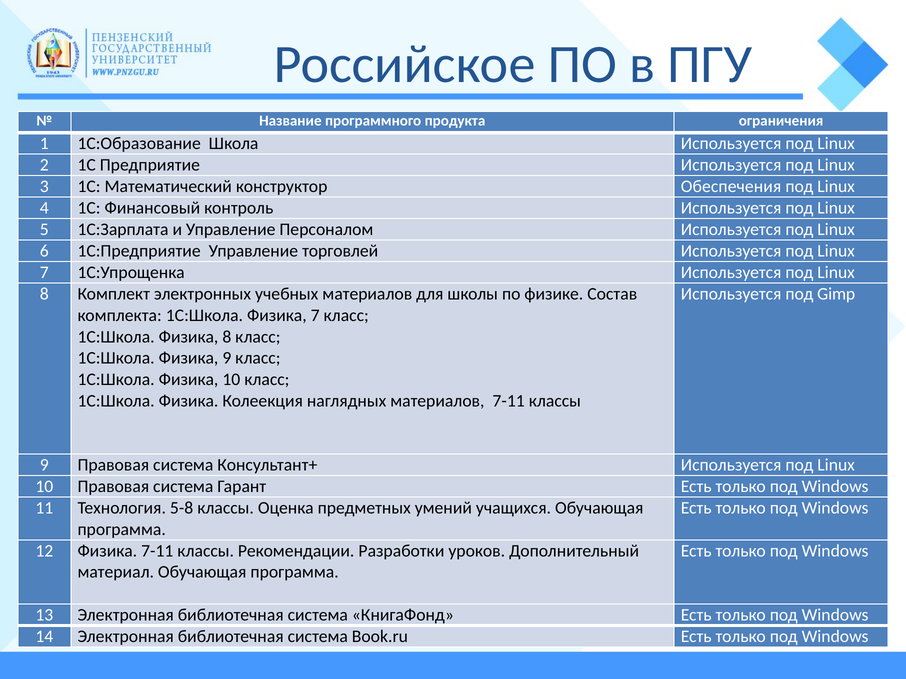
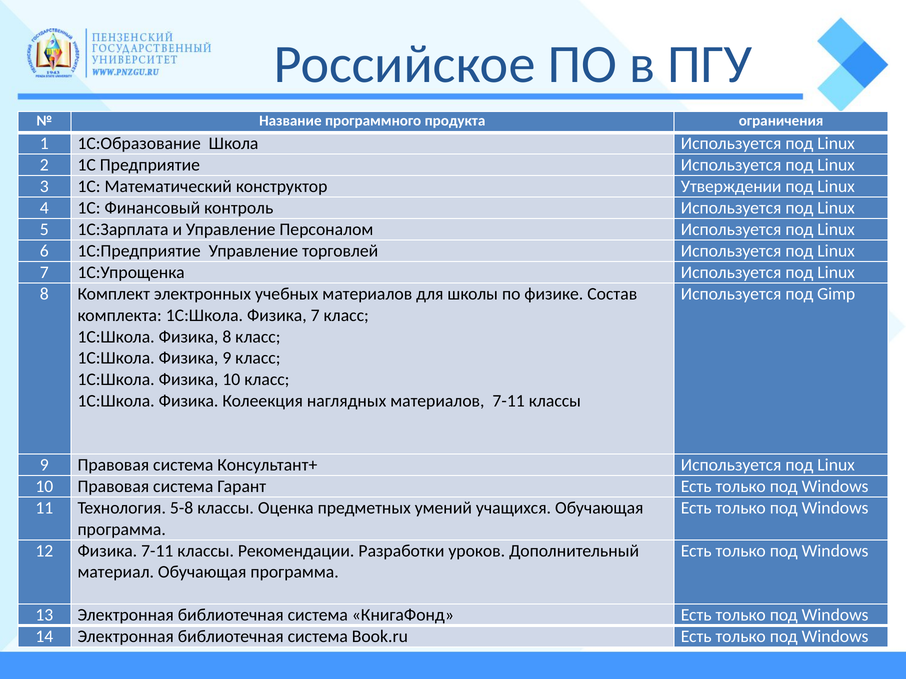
Обеспечения: Обеспечения -> Утверждении (731, 187)
